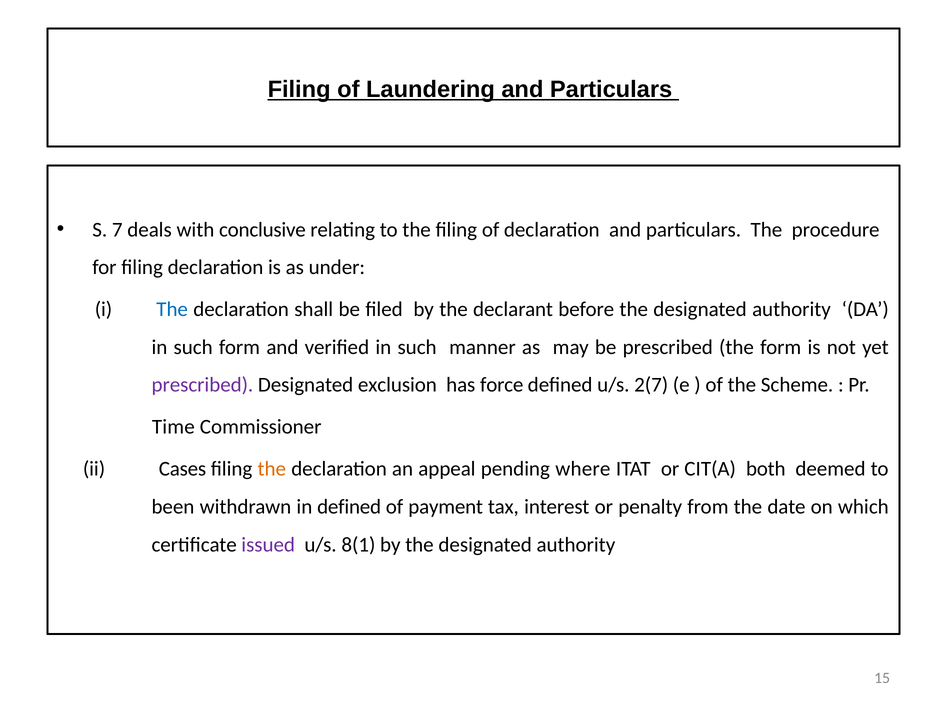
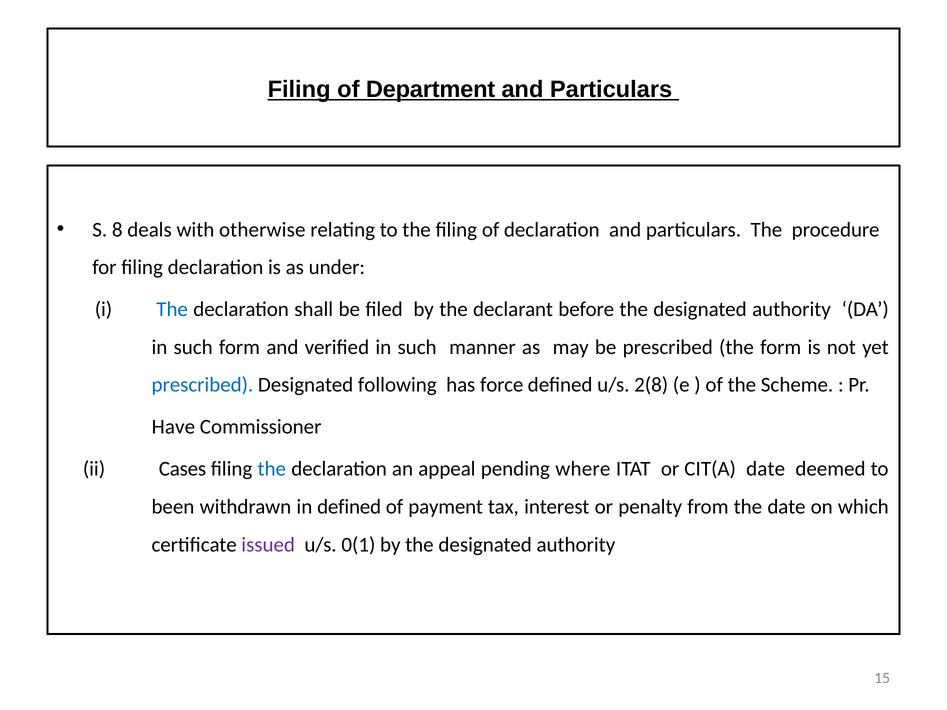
Laundering: Laundering -> Department (431, 89)
7: 7 -> 8 (117, 230)
conclusive: conclusive -> otherwise (262, 230)
prescribed colour: purple -> blue (202, 385)
exclusion: exclusion -> following (397, 385)
2(7: 2(7 -> 2(8 (651, 385)
Time: Time -> Have (173, 427)
the colour: orange -> blue (272, 469)
CIT(A both: both -> date (766, 469)
8(1: 8(1 -> 0(1 (358, 545)
